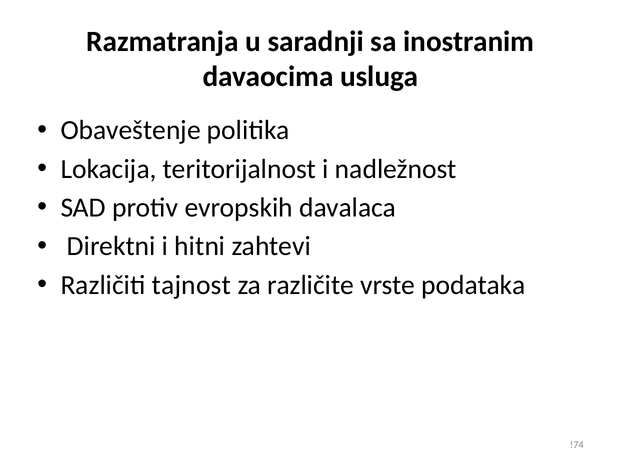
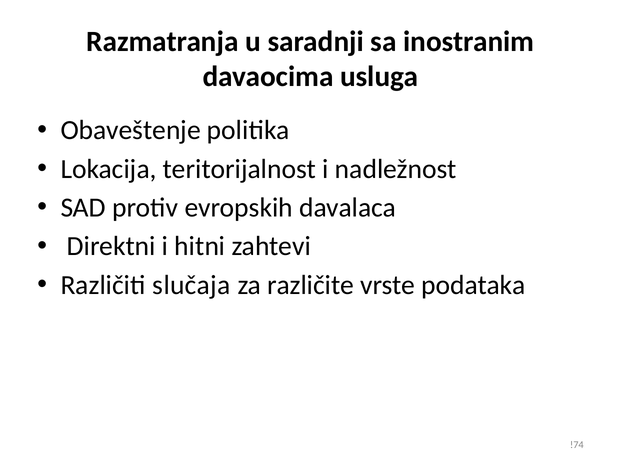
tajnost: tajnost -> slučaja (191, 285)
